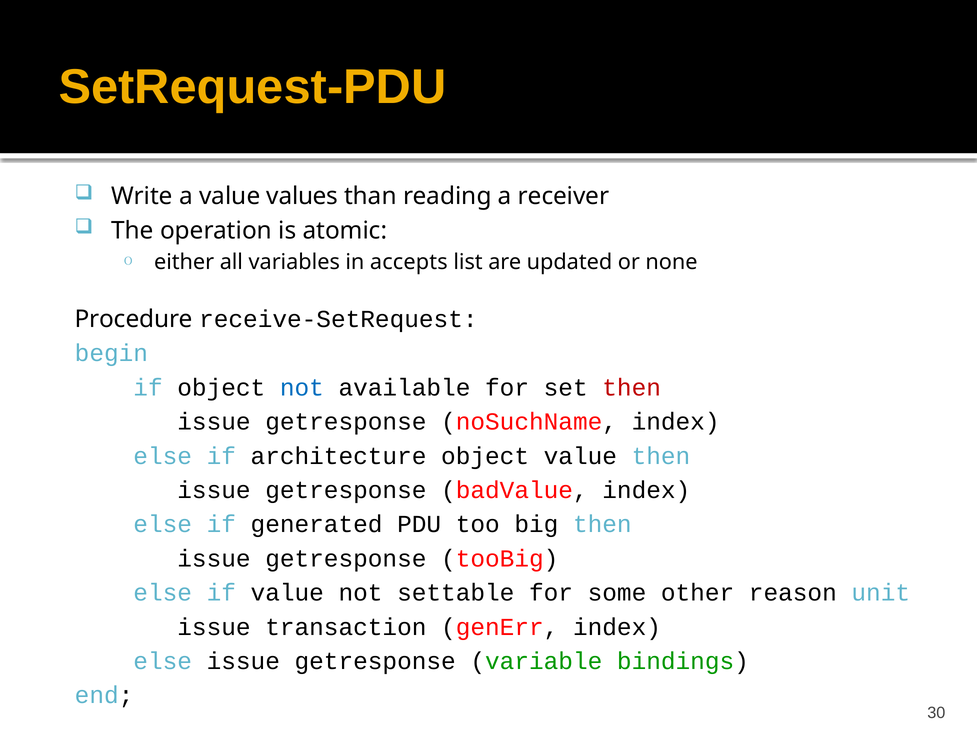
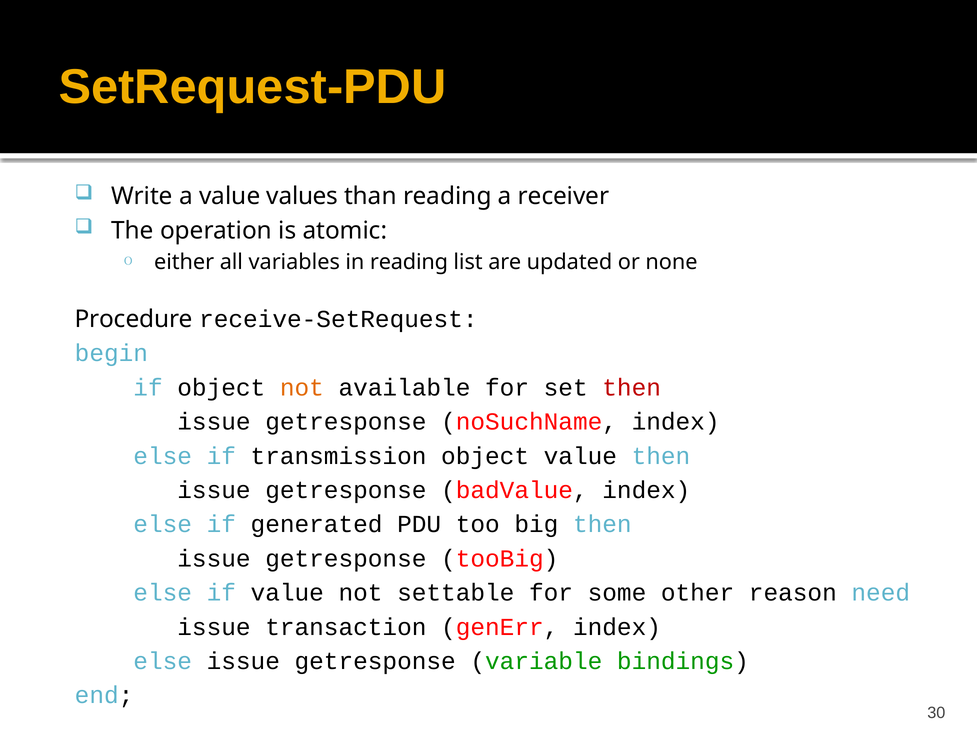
in accepts: accepts -> reading (409, 262)
not colour: blue -> orange (302, 387)
architecture: architecture -> transmission (339, 456)
unit: unit -> need (881, 593)
